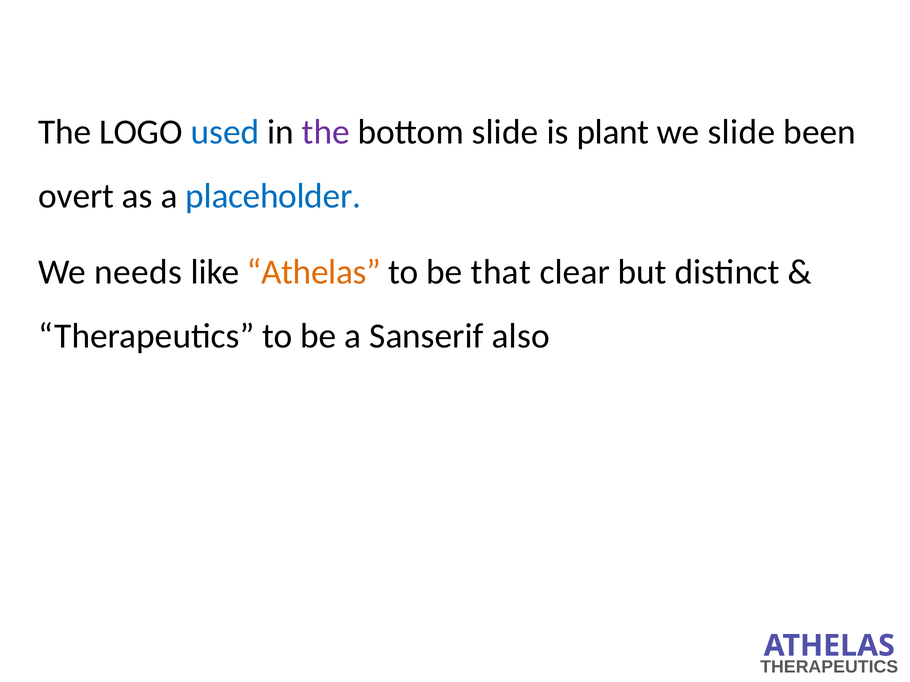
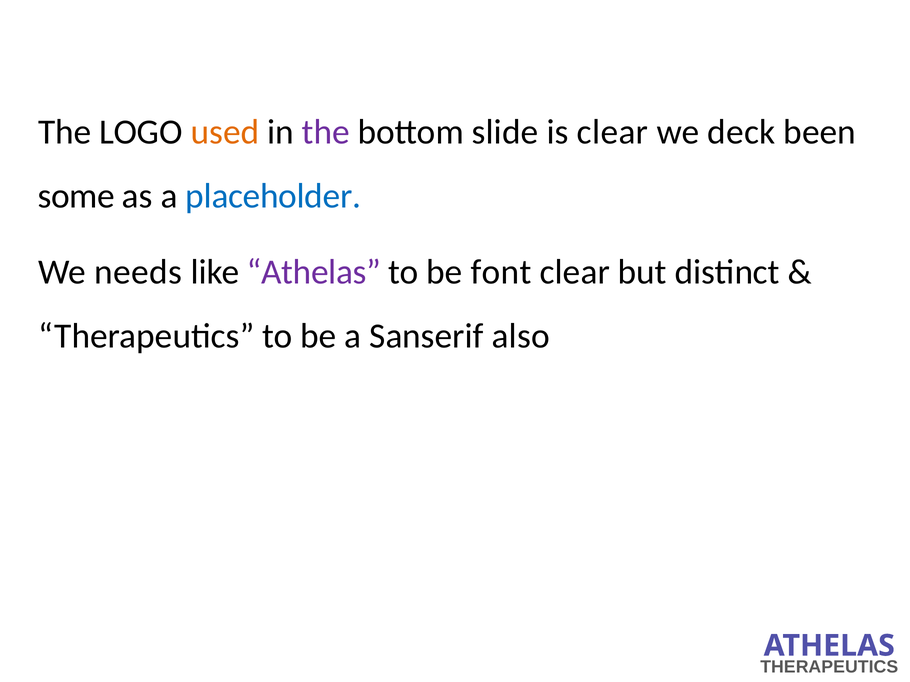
used colour: blue -> orange (225, 132)
is plant: plant -> clear (613, 132)
we slide: slide -> deck (741, 132)
overt: overt -> some (76, 196)
Athelas colour: orange -> purple (314, 272)
that: that -> font (501, 272)
